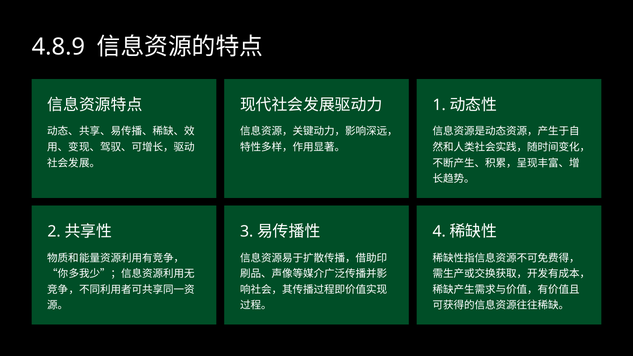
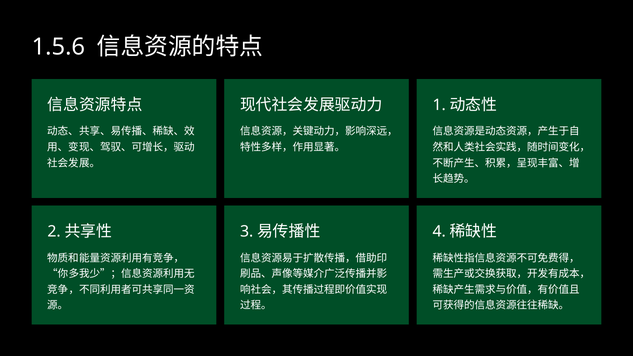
4.8.9: 4.8.9 -> 1.5.6 (58, 47)
